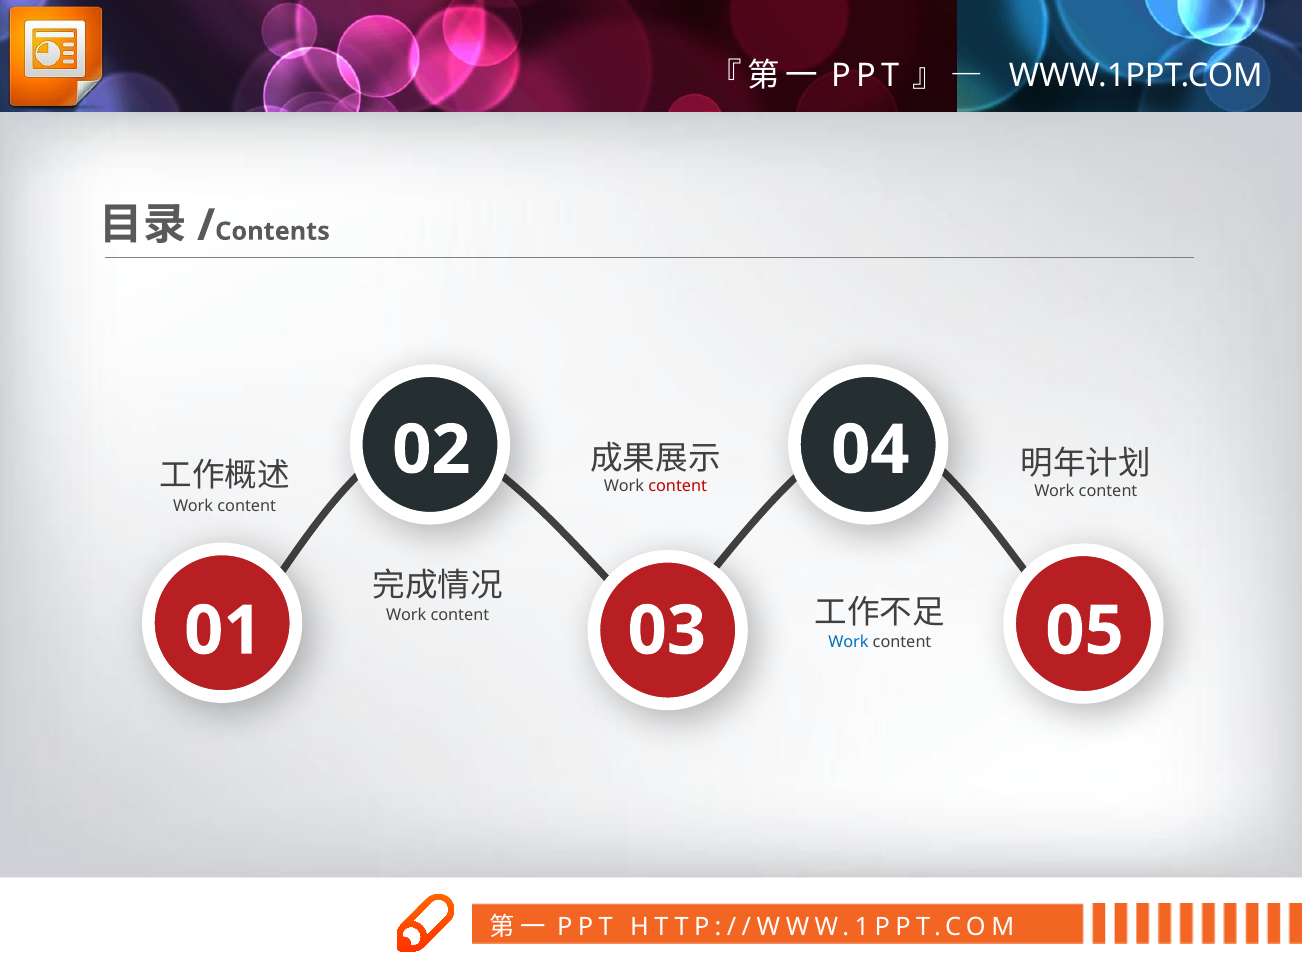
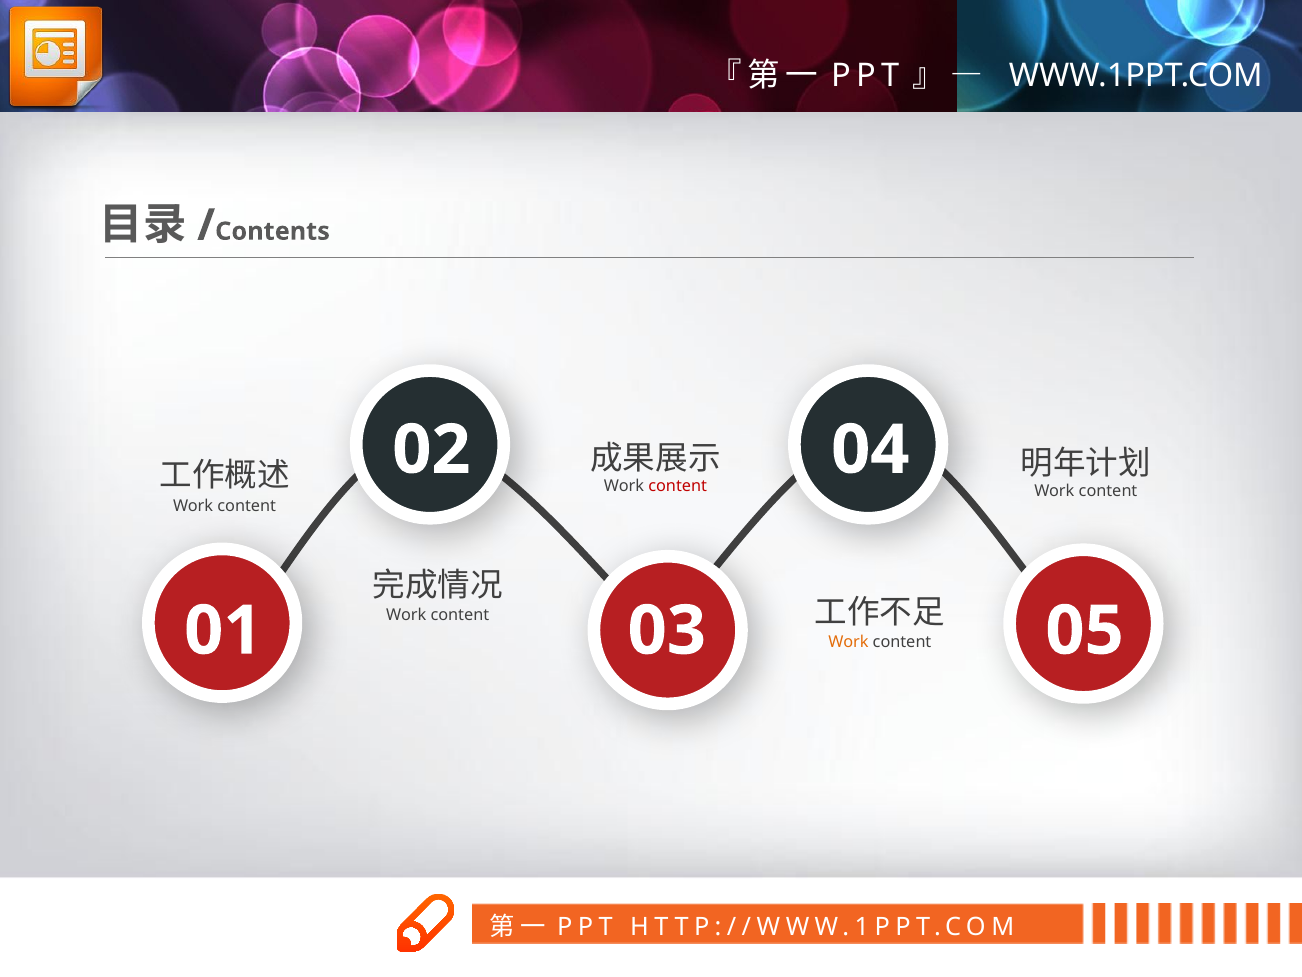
Work colour: blue -> orange (848, 642)
